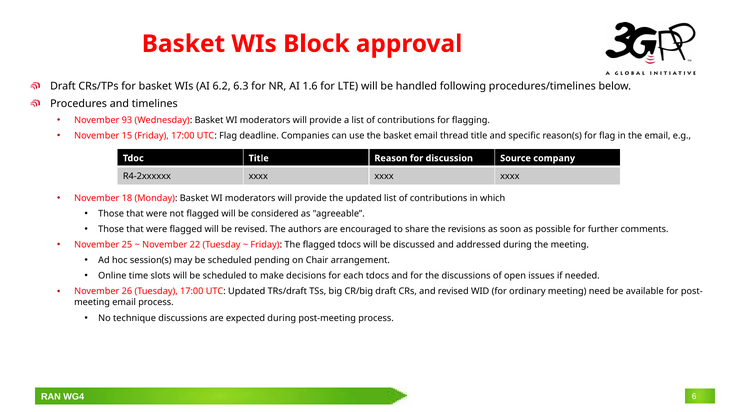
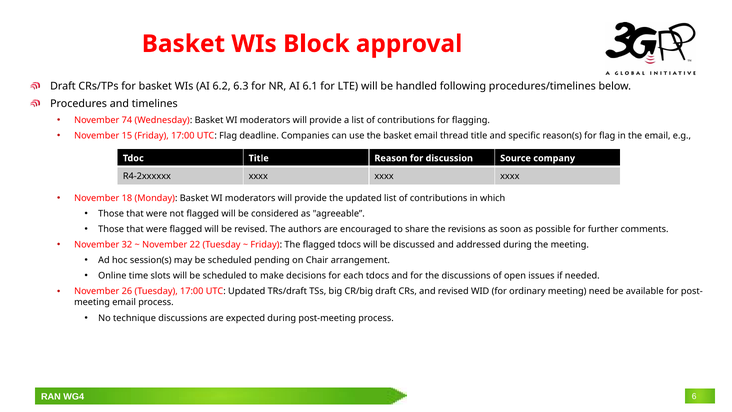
1.6: 1.6 -> 6.1 (310, 86)
93: 93 -> 74 (127, 120)
25: 25 -> 32 (127, 245)
